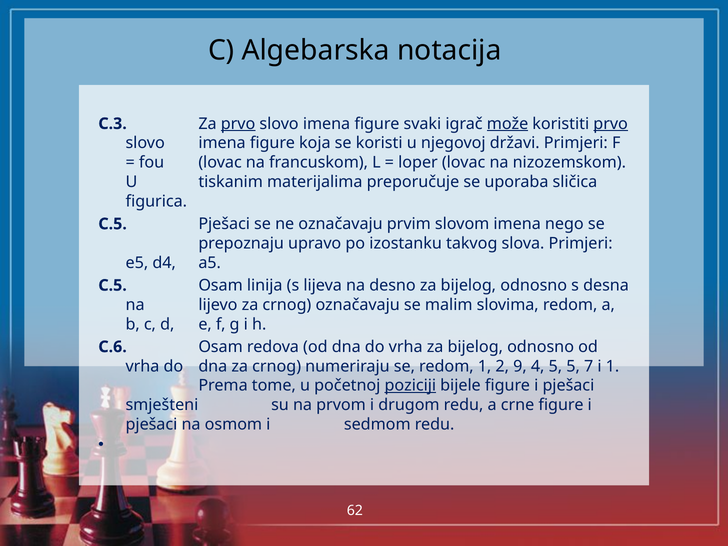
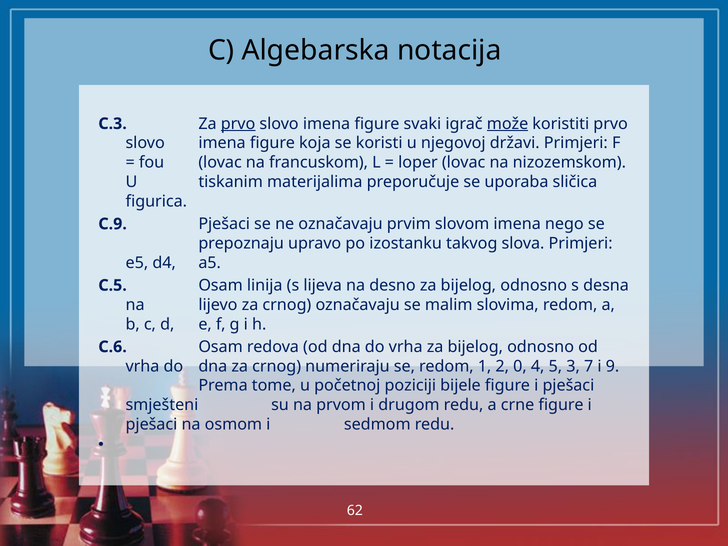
prvo underline: present -> none (611, 124)
C.5: C.5 -> C.9 (113, 224)
9: 9 -> 0 (520, 366)
5 5: 5 -> 3 (573, 366)
i 1: 1 -> 9 (613, 366)
poziciji underline: present -> none (410, 386)
